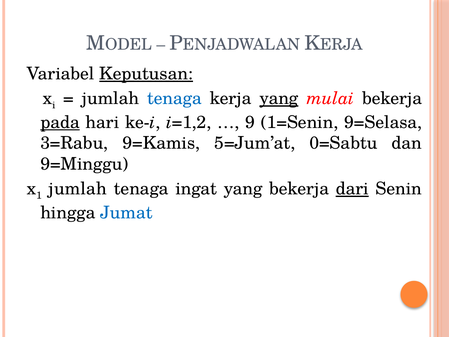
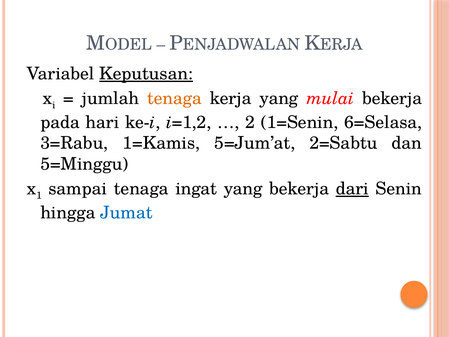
tenaga colour: blue -> orange (174, 98)
yang underline: present -> none (279, 98)
pada underline: present -> none (60, 122)
9: 9 -> 2 (250, 122)
9=Selasa: 9=Selasa -> 6=Selasa (383, 122)
9=Kamis: 9=Kamis -> 1=Kamis (161, 143)
0=Sabtu: 0=Sabtu -> 2=Sabtu (343, 143)
9=Minggu: 9=Minggu -> 5=Minggu (84, 164)
jumlah: jumlah -> sampai (78, 189)
